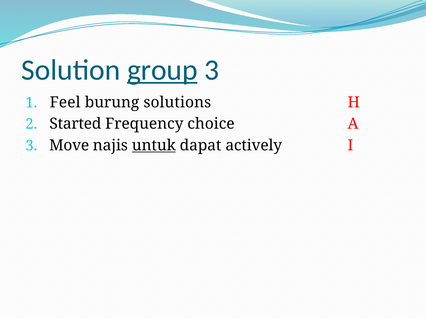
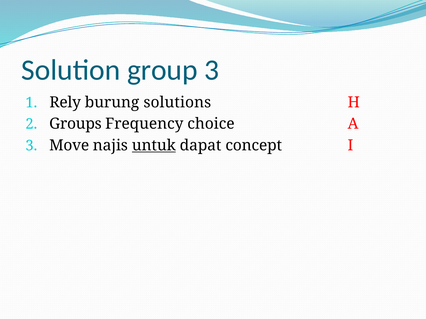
group underline: present -> none (162, 70)
Feel: Feel -> Rely (65, 103)
Started: Started -> Groups (75, 124)
actively: actively -> concept (254, 146)
